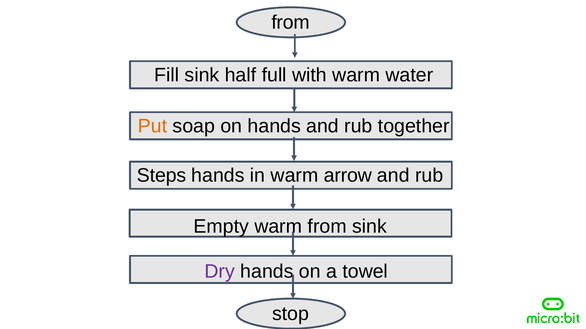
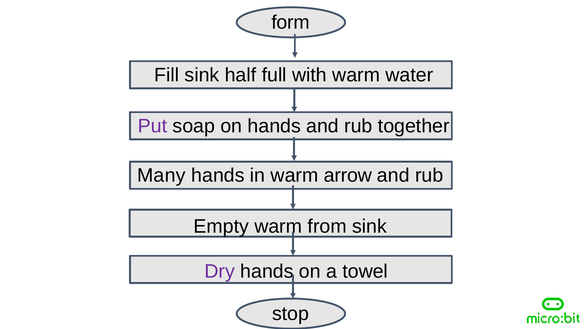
from: from -> form (291, 23)
Put colour: orange -> purple (153, 126)
Steps: Steps -> Many (161, 176)
